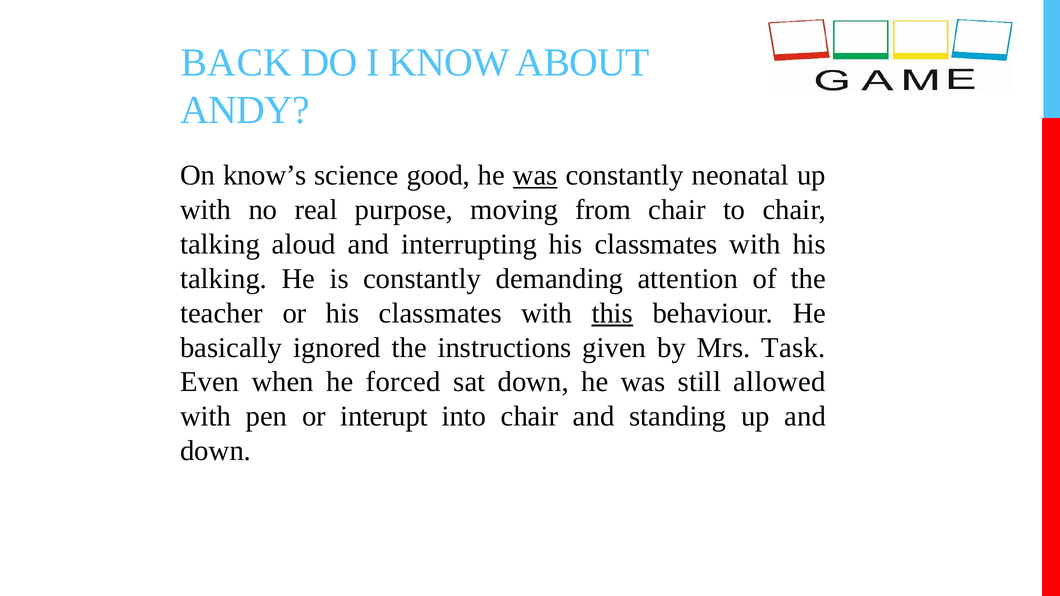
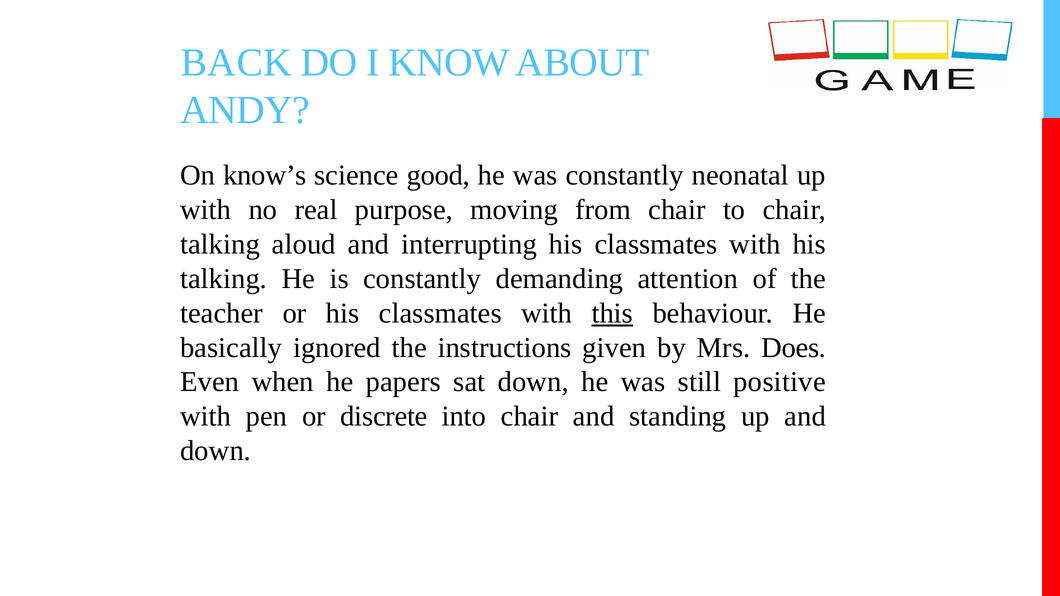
was underline: present -> none (535, 176)
Task: Task -> Does (794, 348)
forced: forced -> papers (403, 382)
allowed: allowed -> positive (780, 382)
interupt: interupt -> discrete (384, 417)
